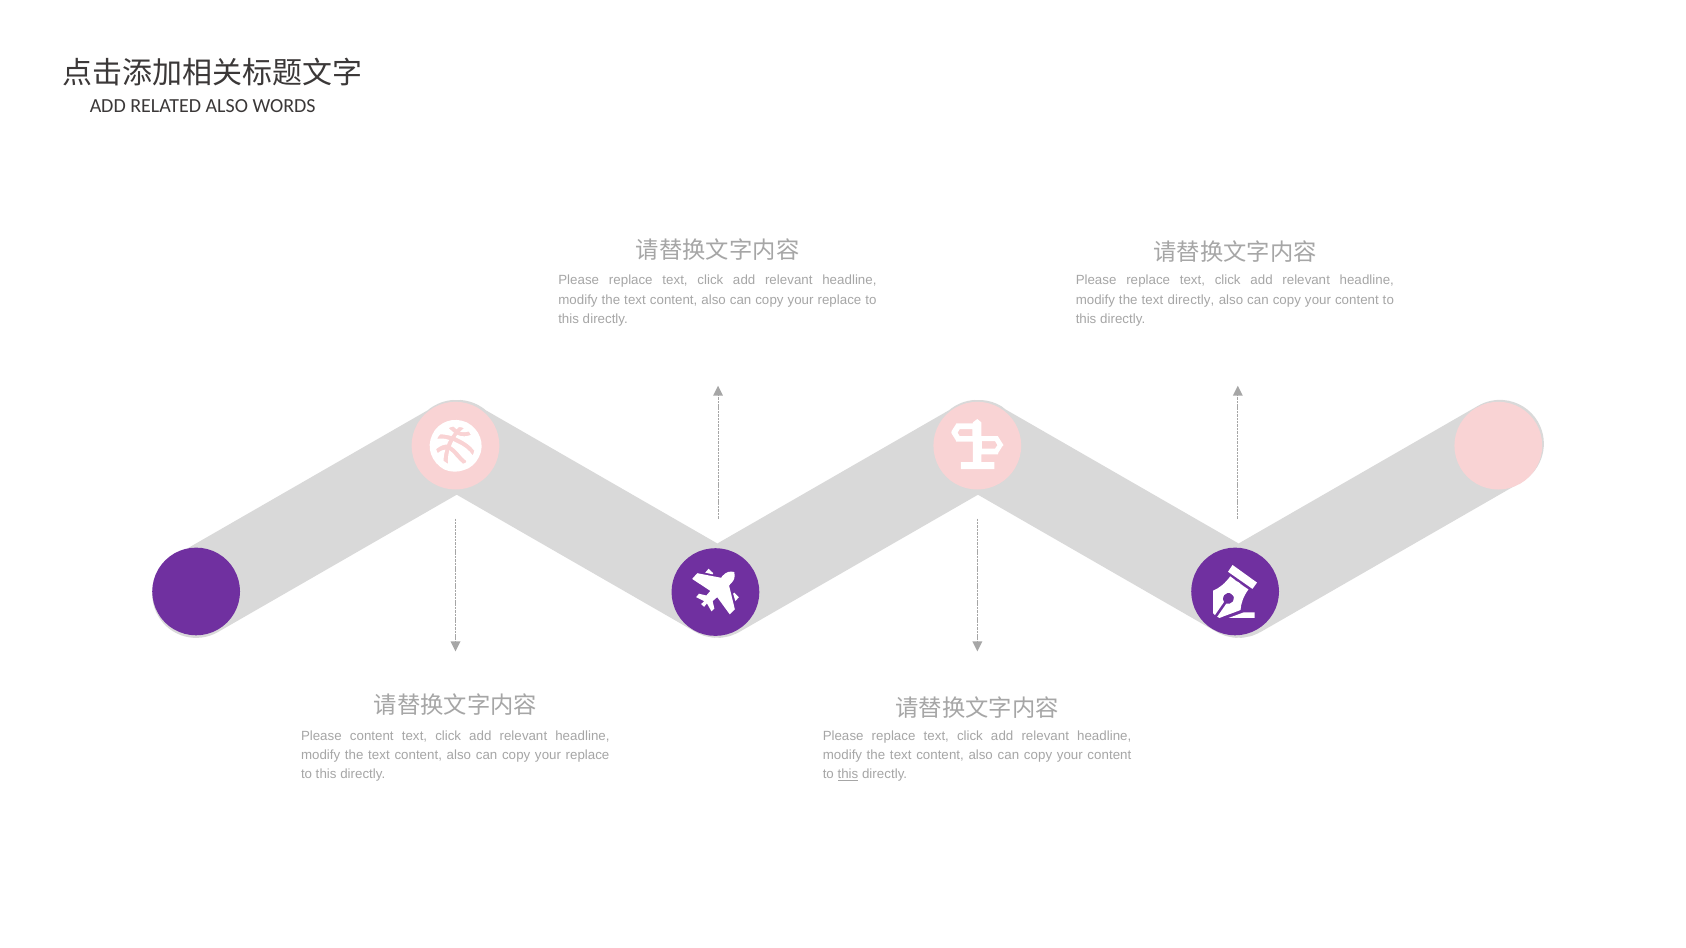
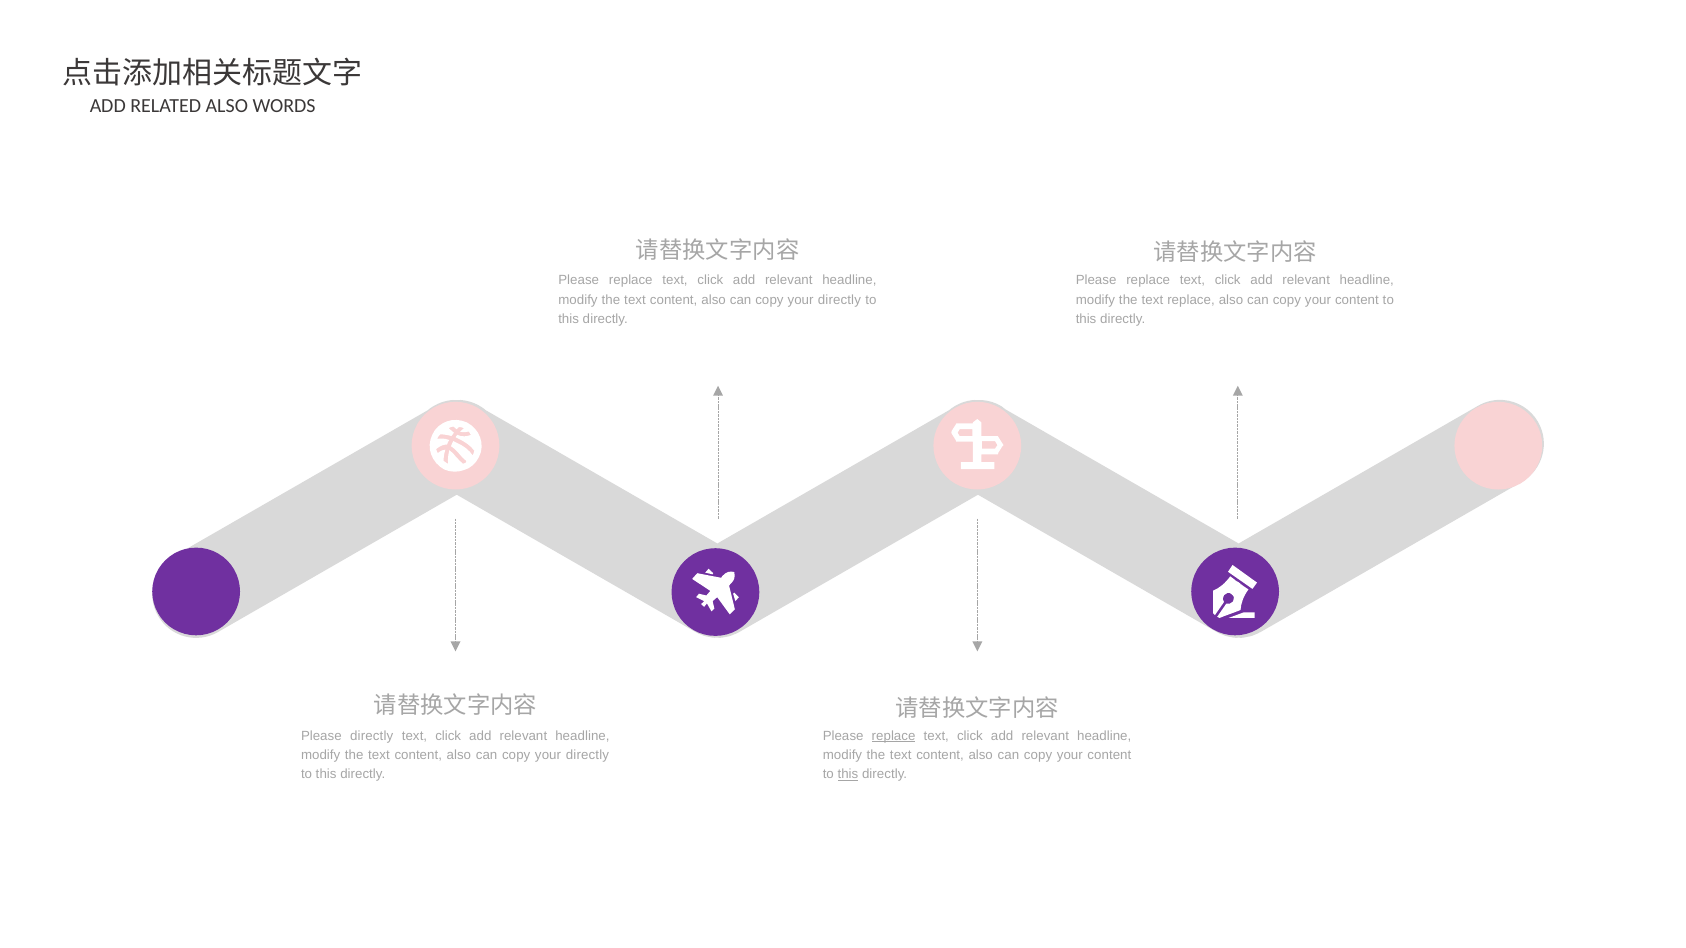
replace: replace -> directly (839, 300)
text directly: directly -> replace (1191, 300)
Please content: content -> directly (372, 736)
replace underline: none -> present (894, 736)
replace: replace -> directly (587, 756)
